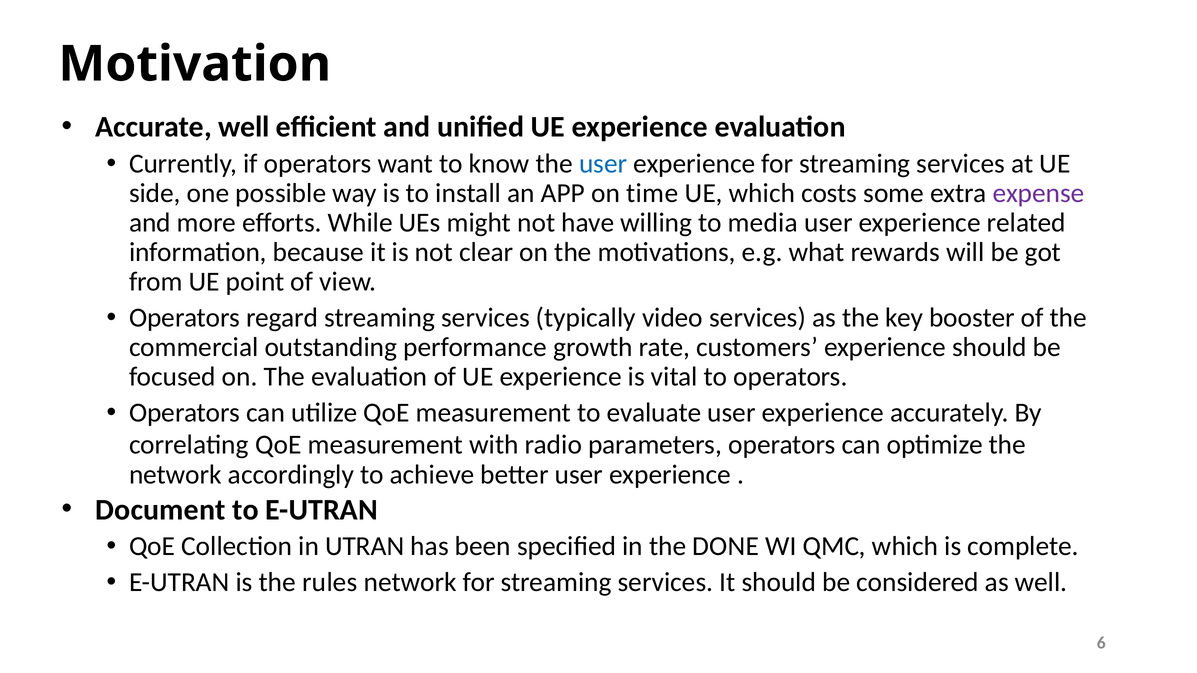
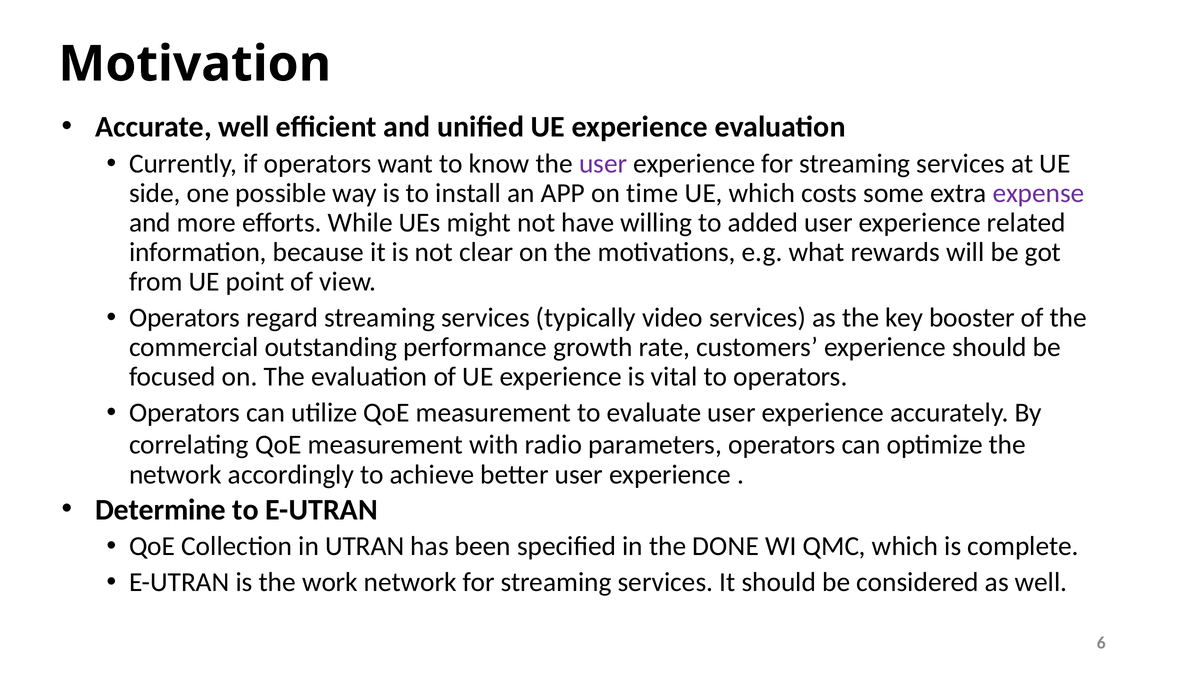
user colour: blue -> purple (603, 164)
media: media -> added (763, 223)
Document: Document -> Determine (161, 510)
rules: rules -> work (330, 582)
